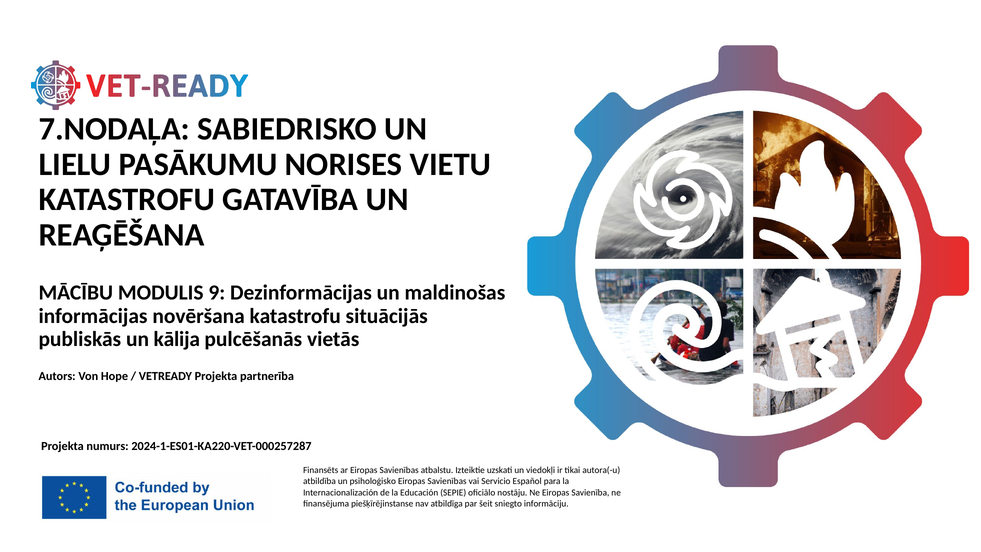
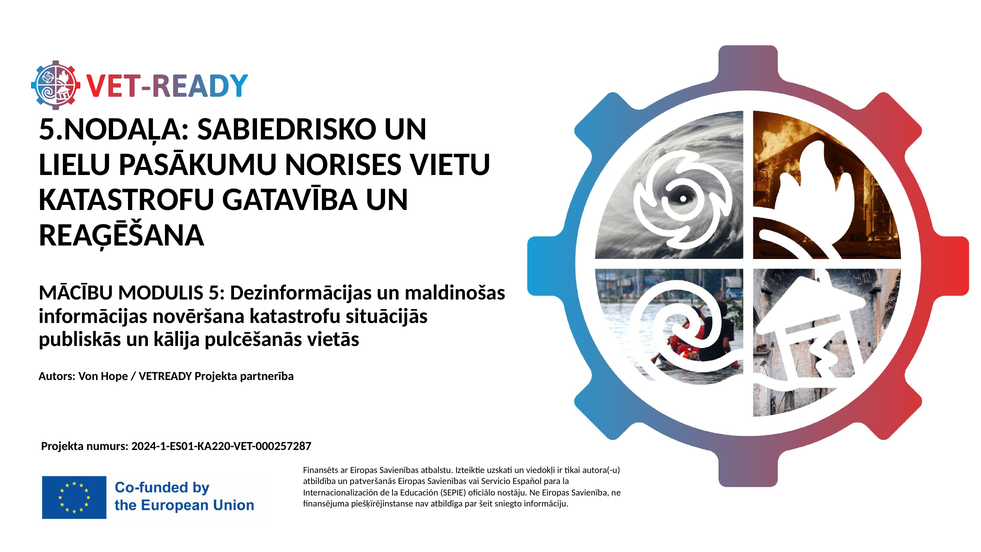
7.NODAĻA: 7.NODAĻA -> 5.NODAĻA (114, 129)
9: 9 -> 5 (217, 293)
psiholoģisko: psiholoģisko -> patveršanās (373, 481)
